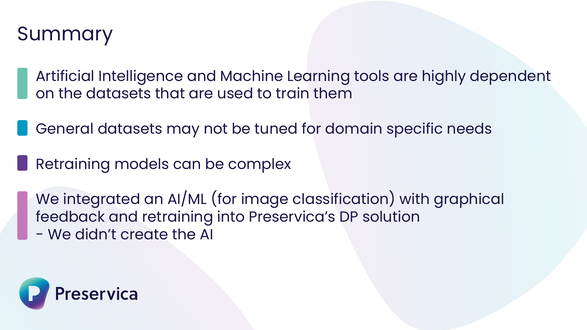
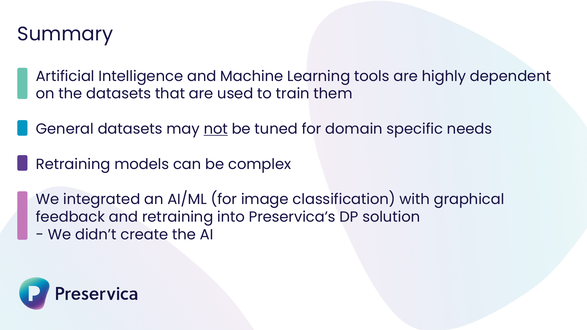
not underline: none -> present (216, 129)
